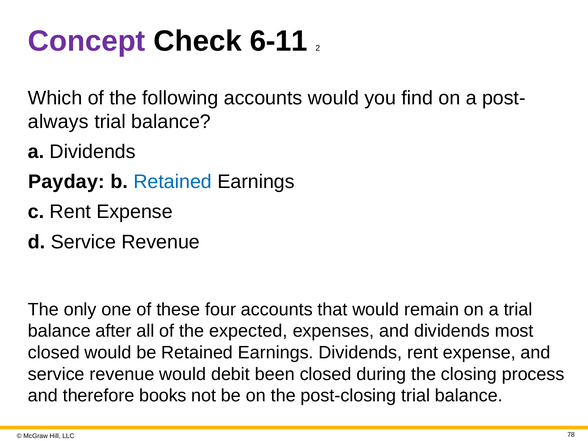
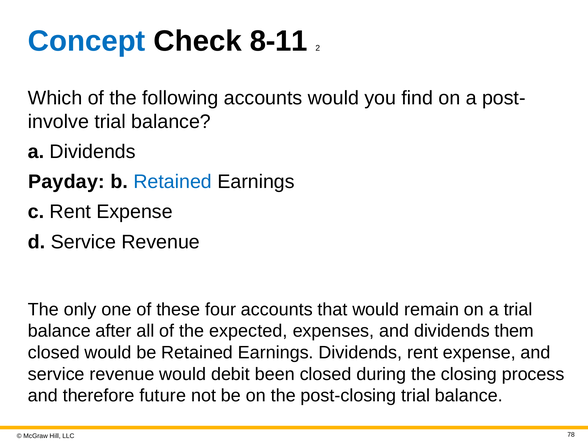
Concept colour: purple -> blue (87, 41)
6-11: 6-11 -> 8-11 (279, 41)
always: always -> involve (58, 122)
most: most -> them (514, 331)
books: books -> future (163, 396)
